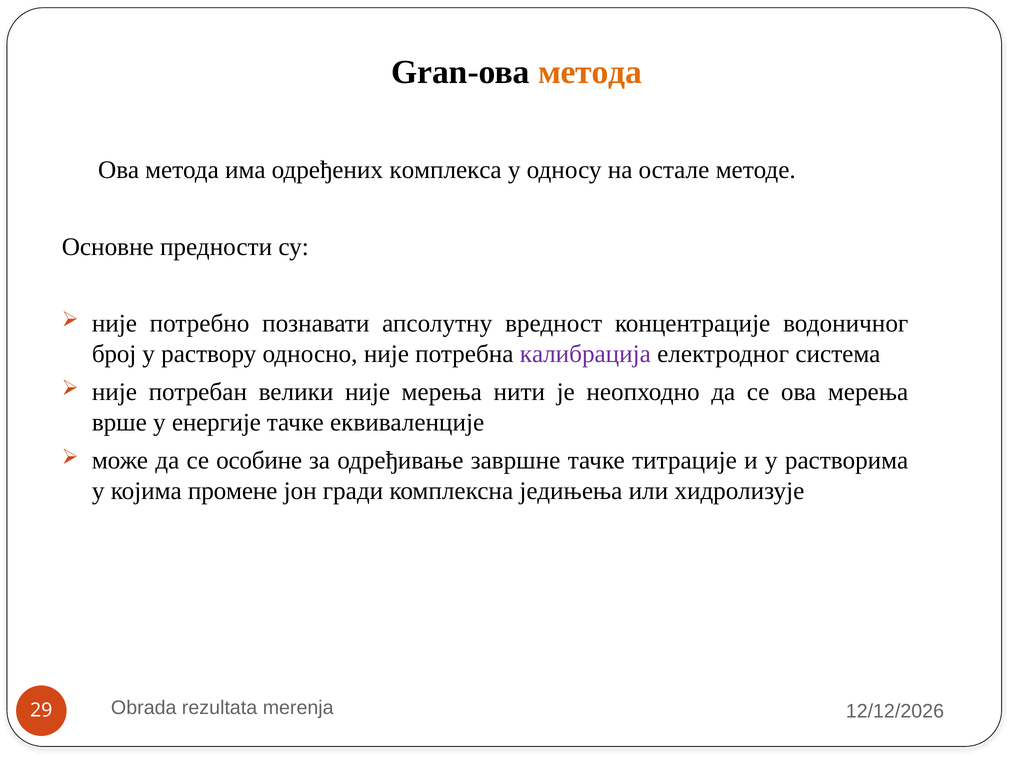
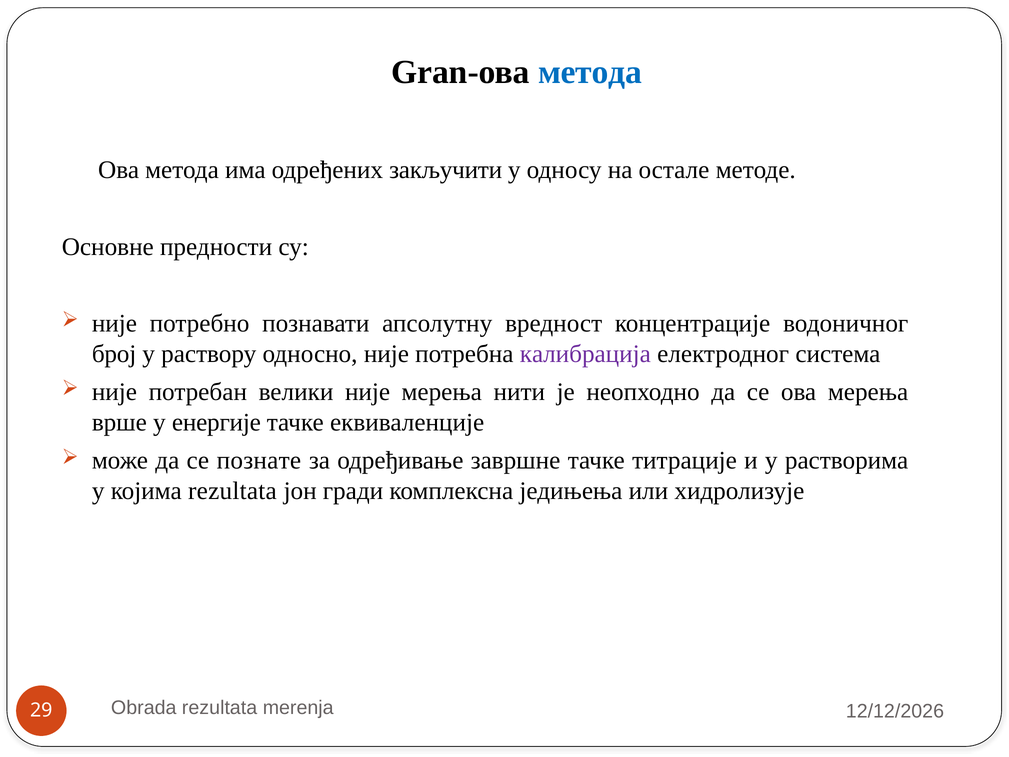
метода colour: orange -> blue (590, 72)
комплекса: комплекса -> закључити (446, 170)
особине: особине -> познате (259, 461)
којима промене: промене -> rezultata (232, 491)
